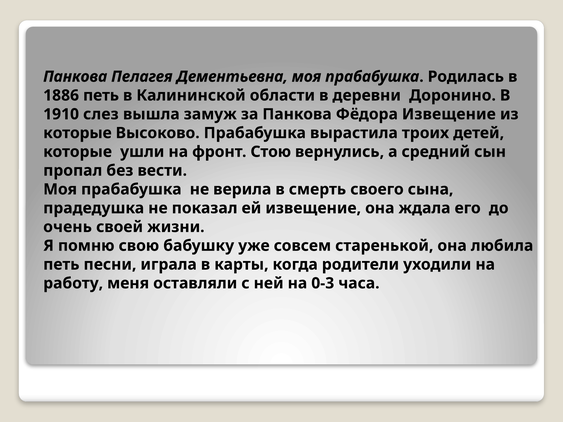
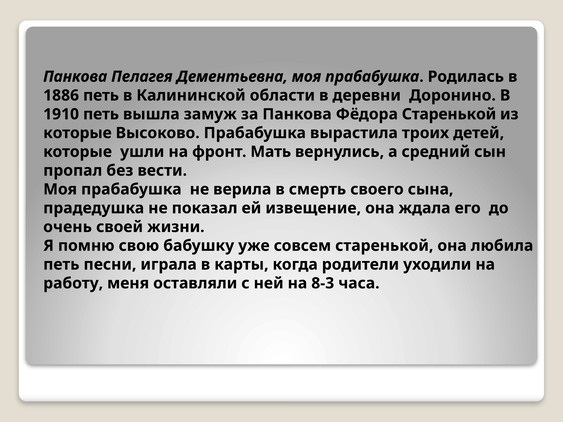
1910 слез: слез -> петь (101, 114)
Фёдора Извещение: Извещение -> Старенькой (449, 114)
Стою: Стою -> Мать (271, 152)
0-3: 0-3 -> 8-3 (323, 283)
